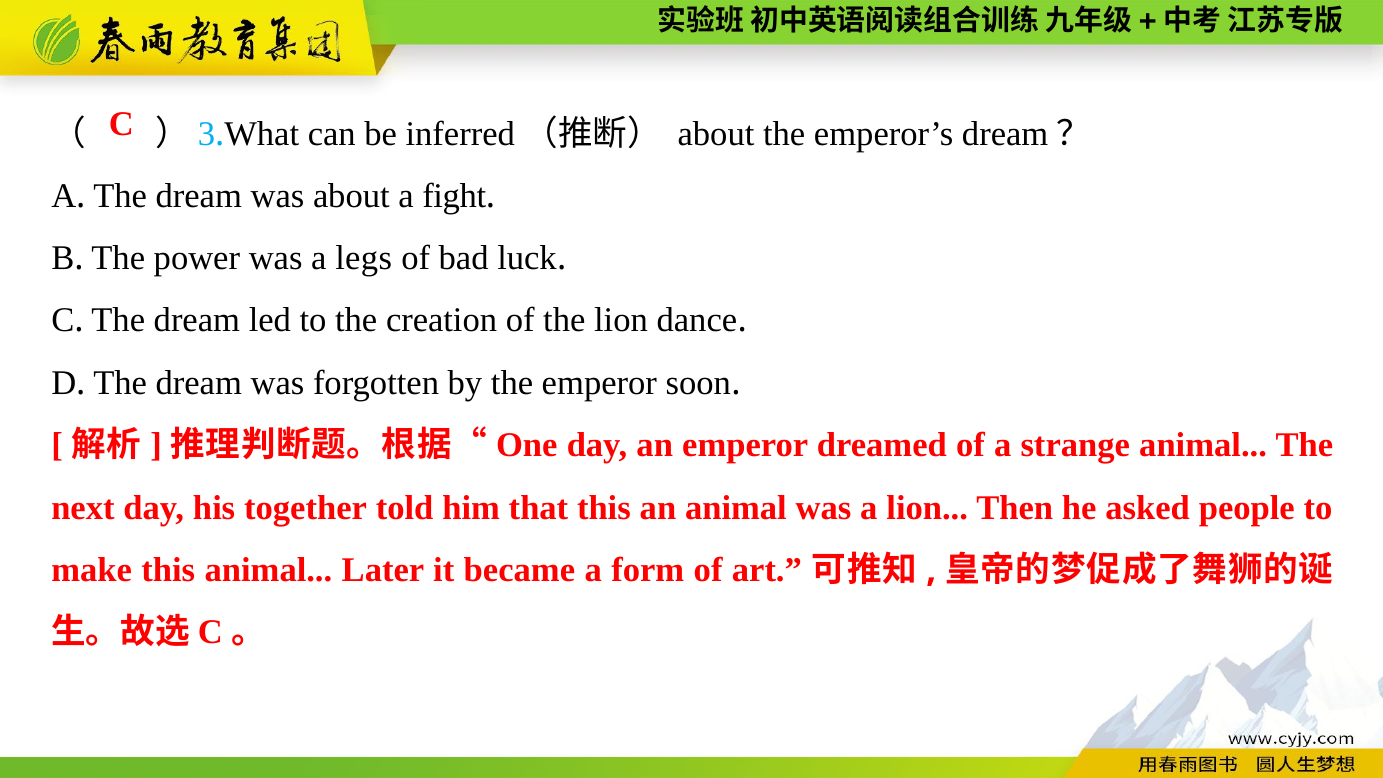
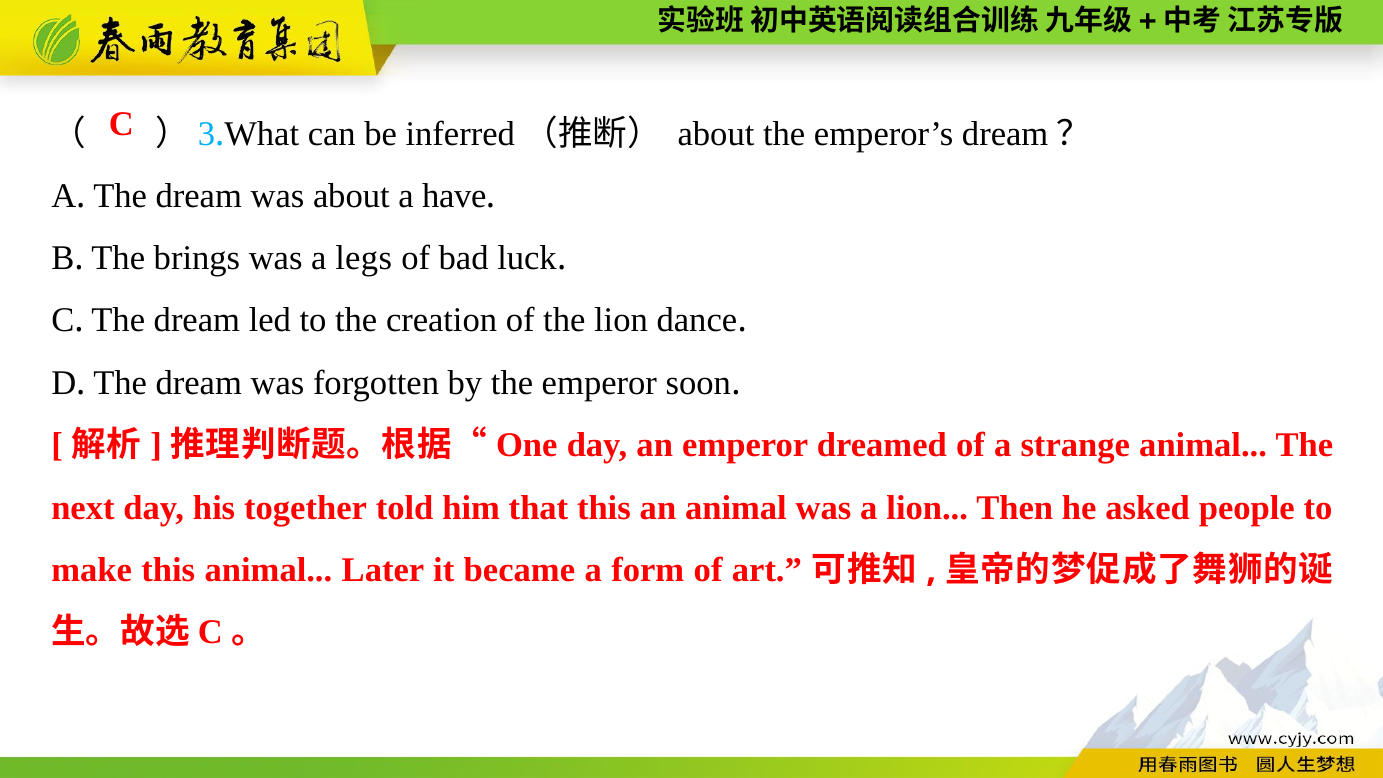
fight: fight -> have (454, 196)
power: power -> brings (197, 258)
